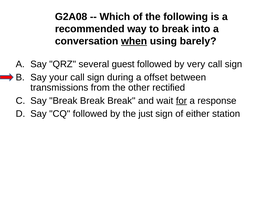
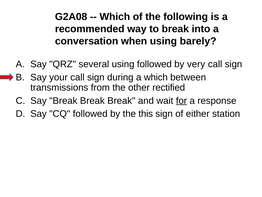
when underline: present -> none (134, 41)
several guest: guest -> using (123, 64)
a offset: offset -> which (156, 77)
just: just -> this (146, 114)
